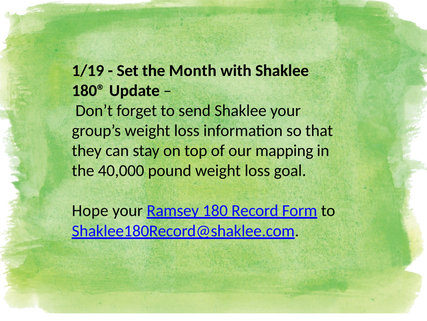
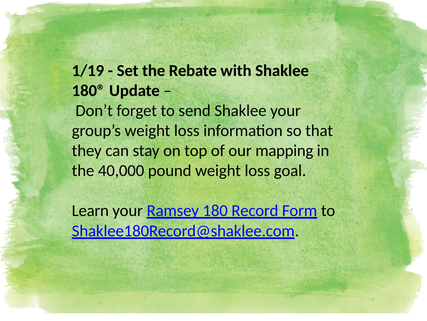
Month: Month -> Rebate (193, 71)
Hope: Hope -> Learn (90, 210)
